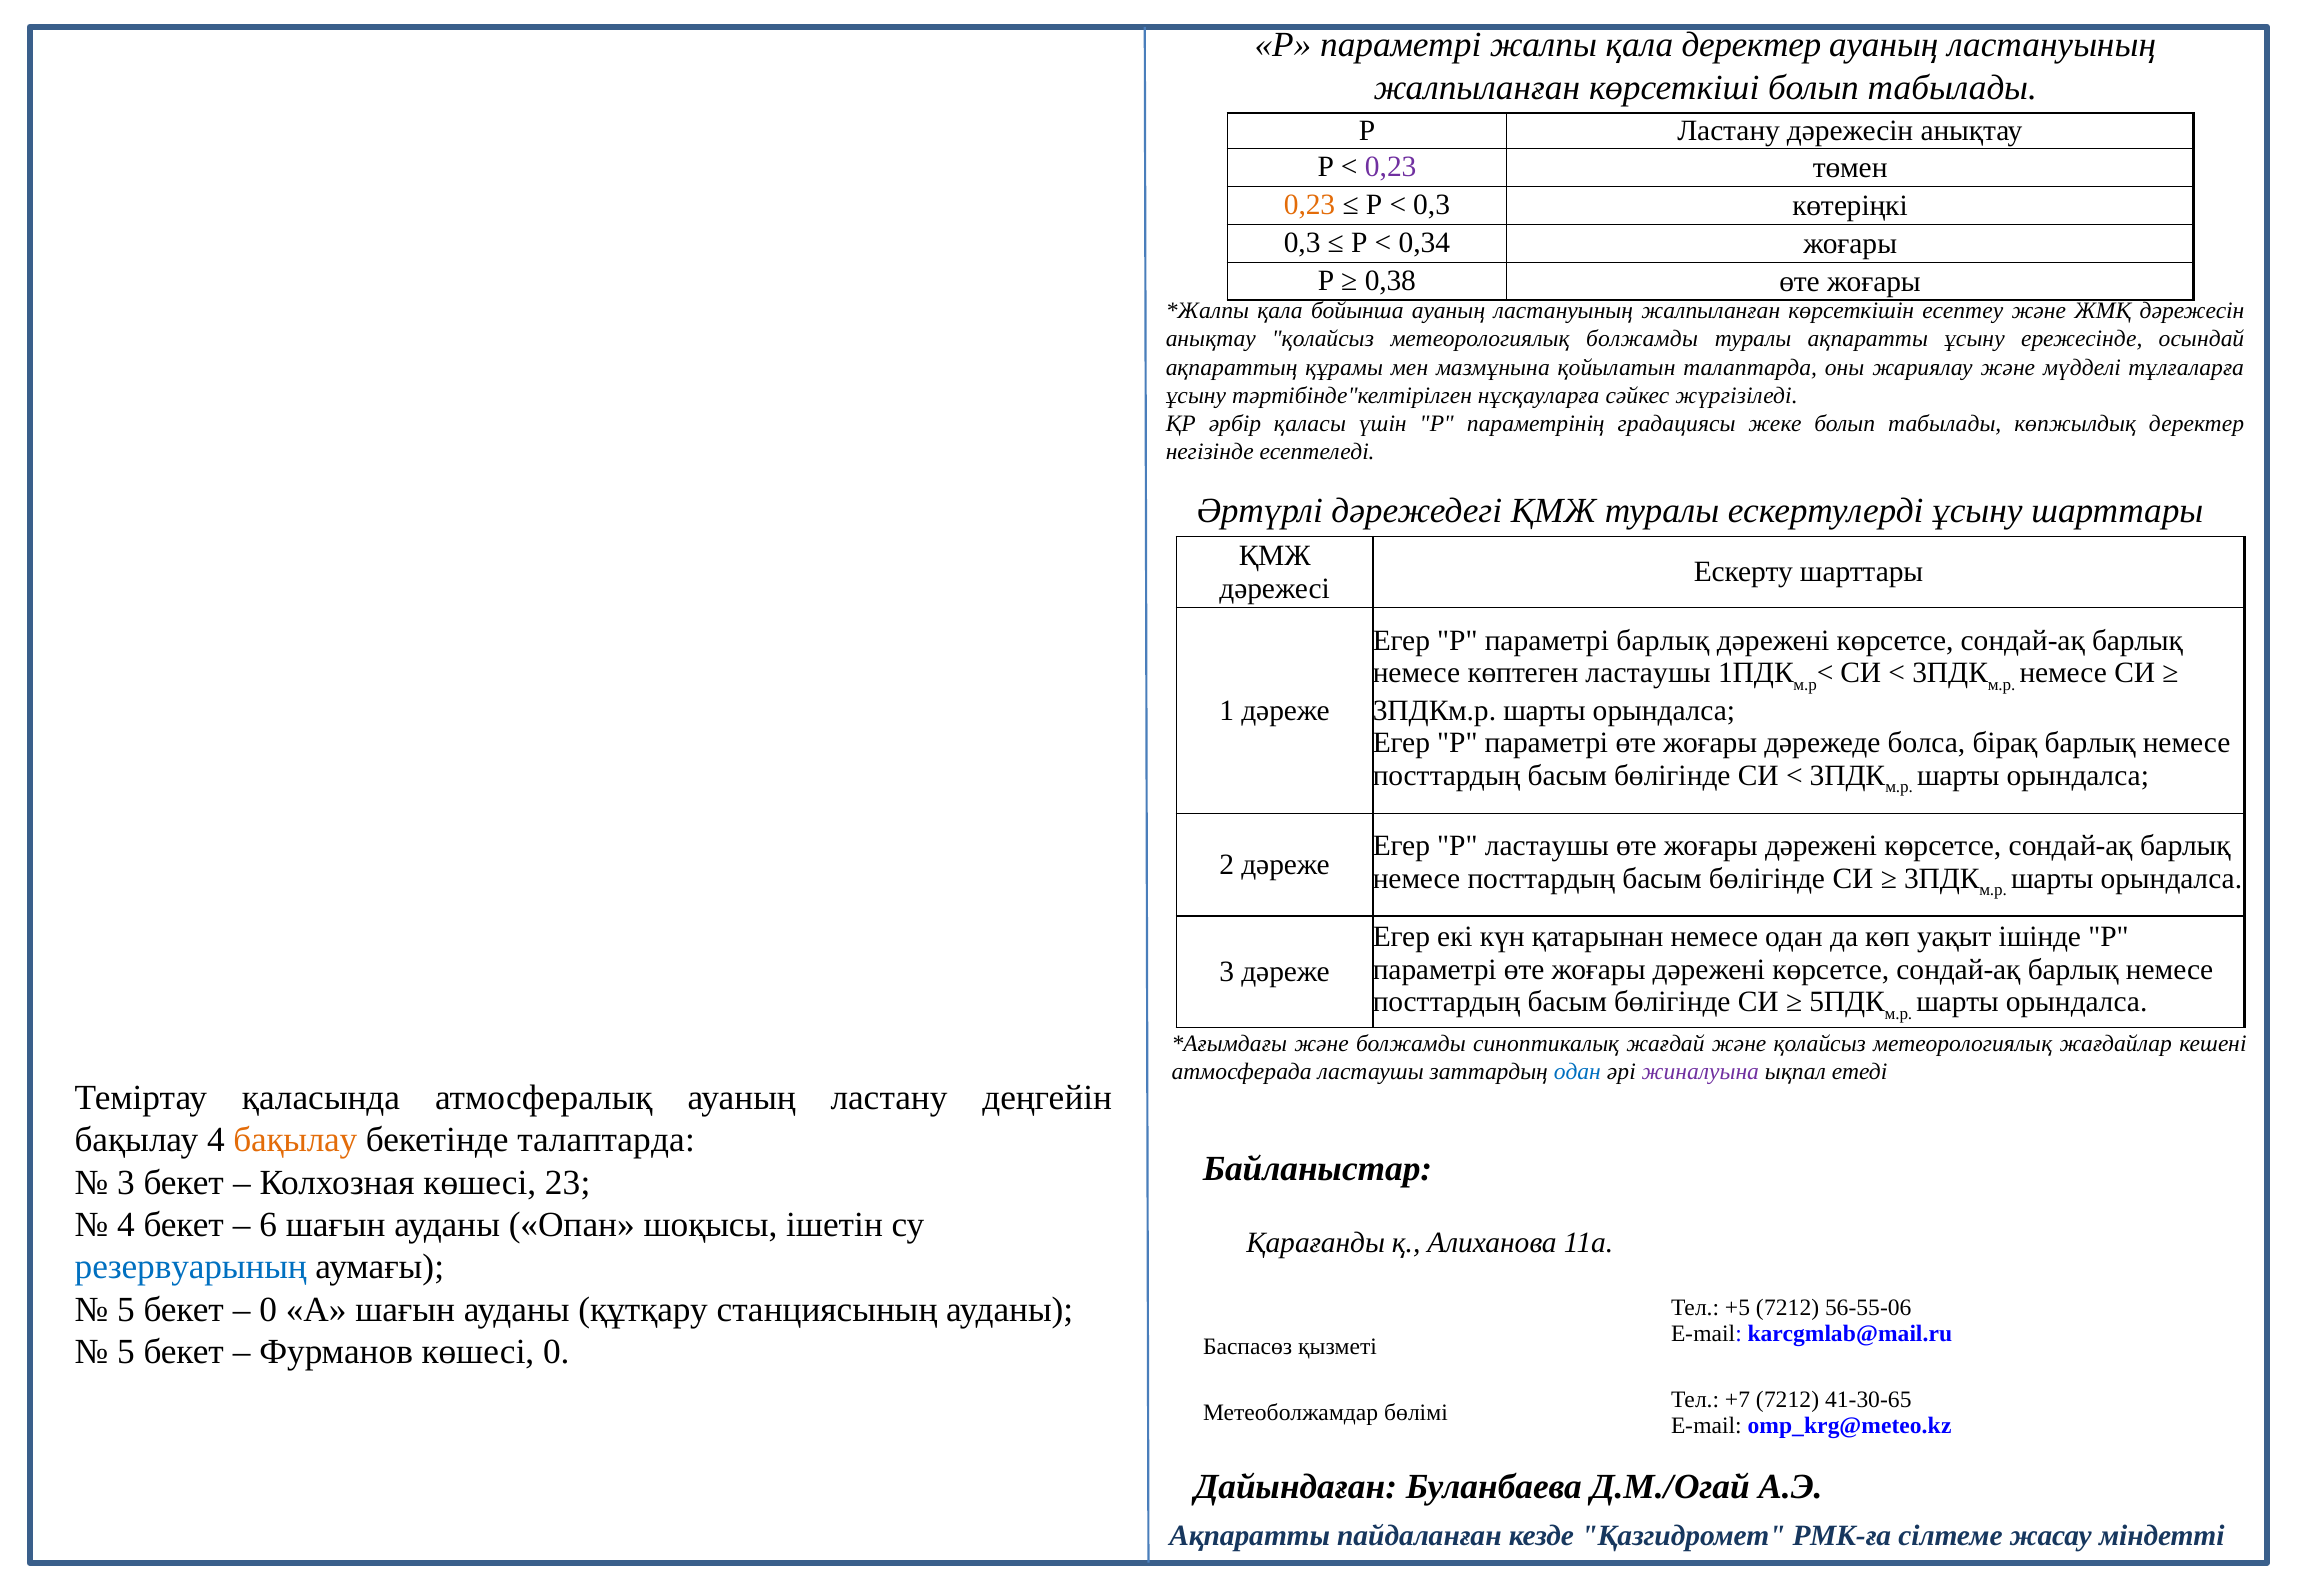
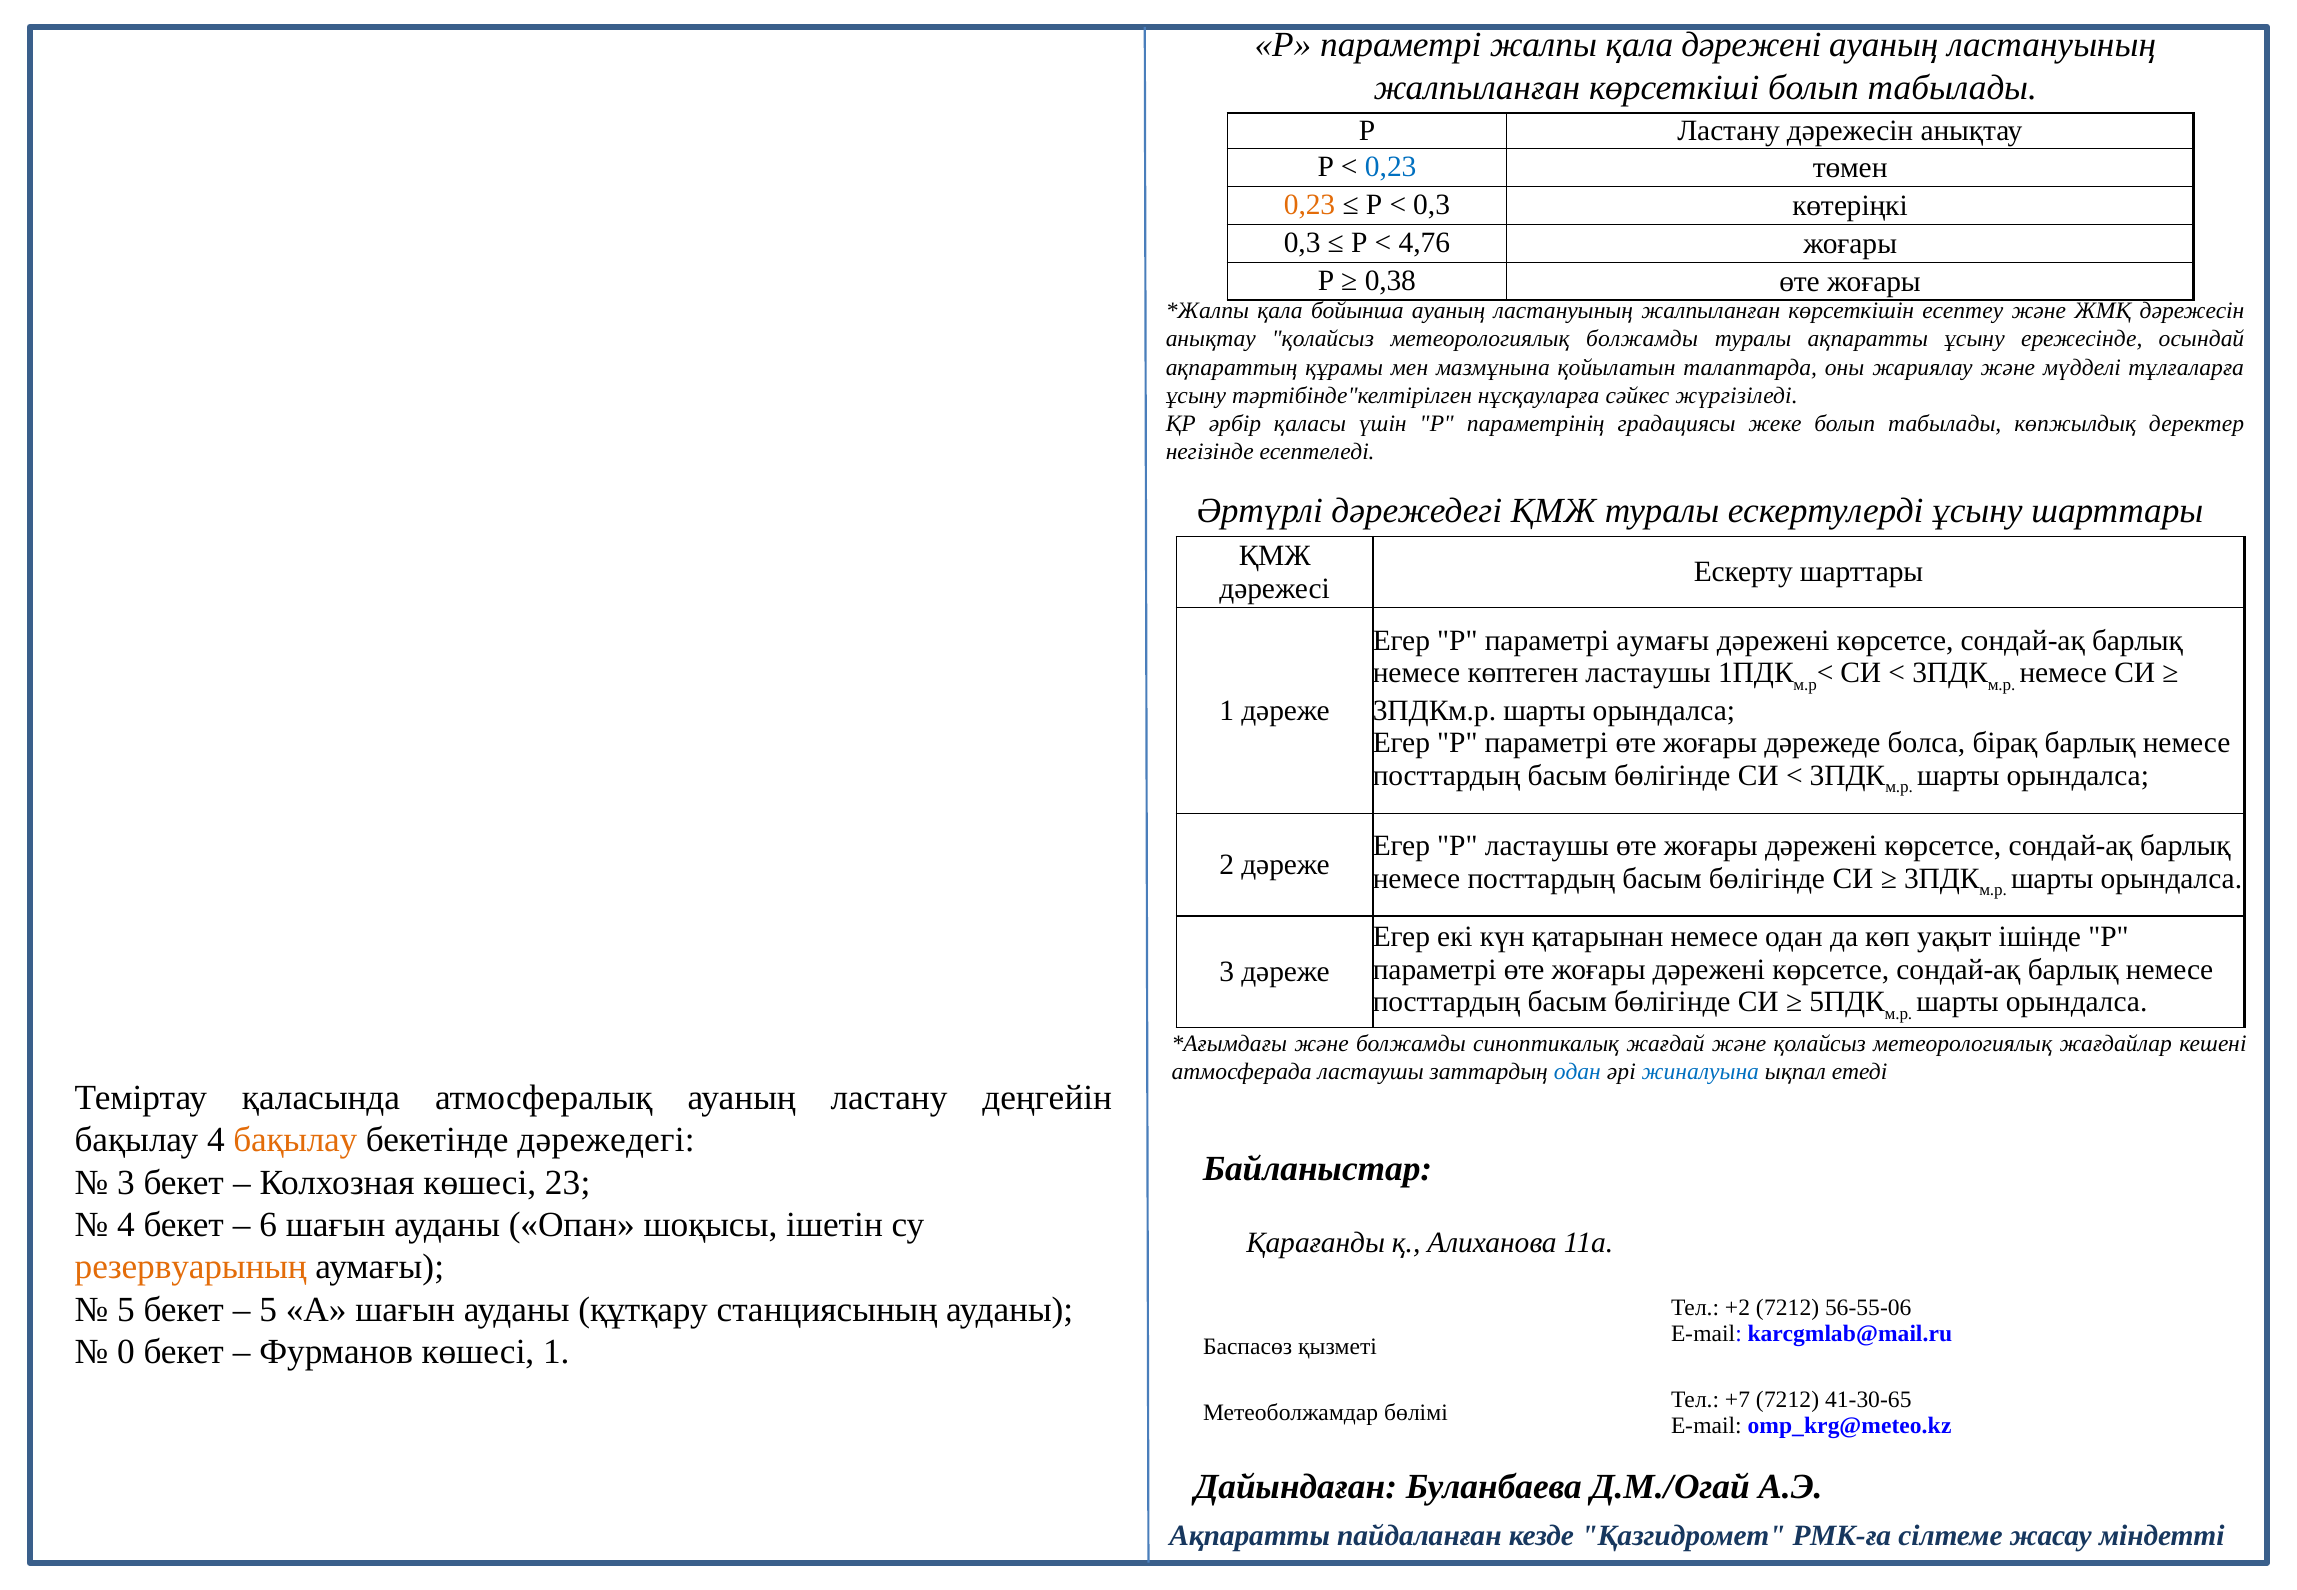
қала деректер: деректер -> дәрежені (1751, 45)
0,23 colour: purple -> blue (1391, 167)
0,34: 0,34 -> 4,76 (1424, 243)
параметрі барлық: барлық -> аумағы (1663, 641)
жиналуына colour: purple -> blue (1700, 1072)
бекетінде талаптарда: талаптарда -> дәрежедегі (606, 1140)
резервуарының colour: blue -> orange (191, 1267)
0: 0 -> 5 (268, 1310)
+5: +5 -> +2 (1738, 1308)
5: 5 -> 0 (126, 1352)
көшесі 0: 0 -> 1 (556, 1352)
